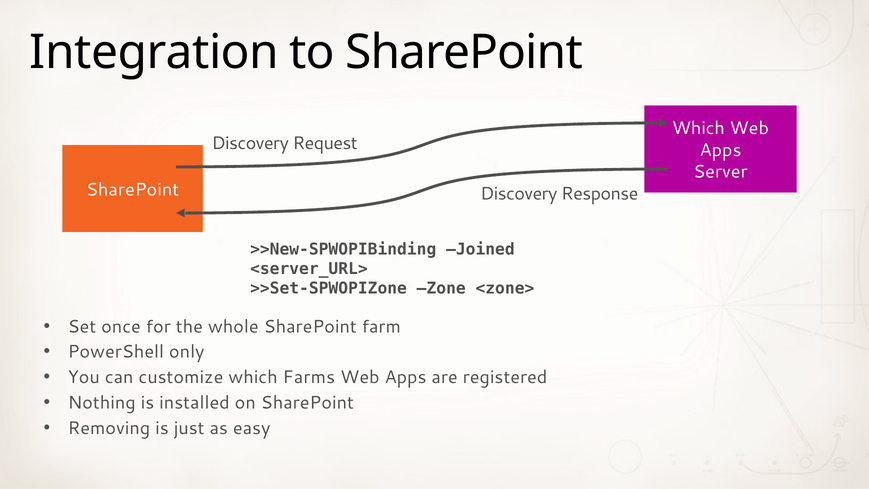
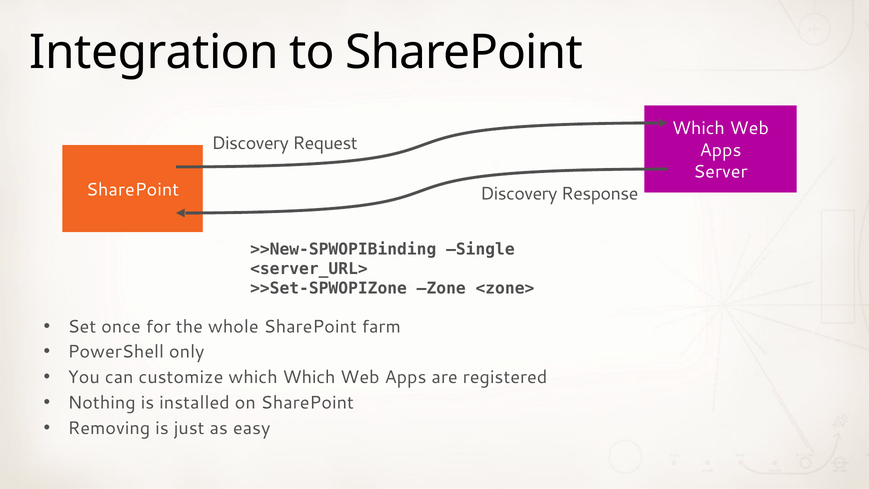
Joined: Joined -> Single (480, 249)
which Farms: Farms -> Which (309, 377)
